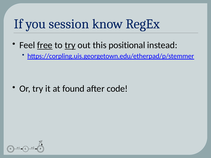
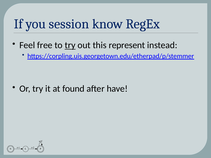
free underline: present -> none (45, 45)
positional: positional -> represent (127, 45)
code: code -> have (117, 89)
